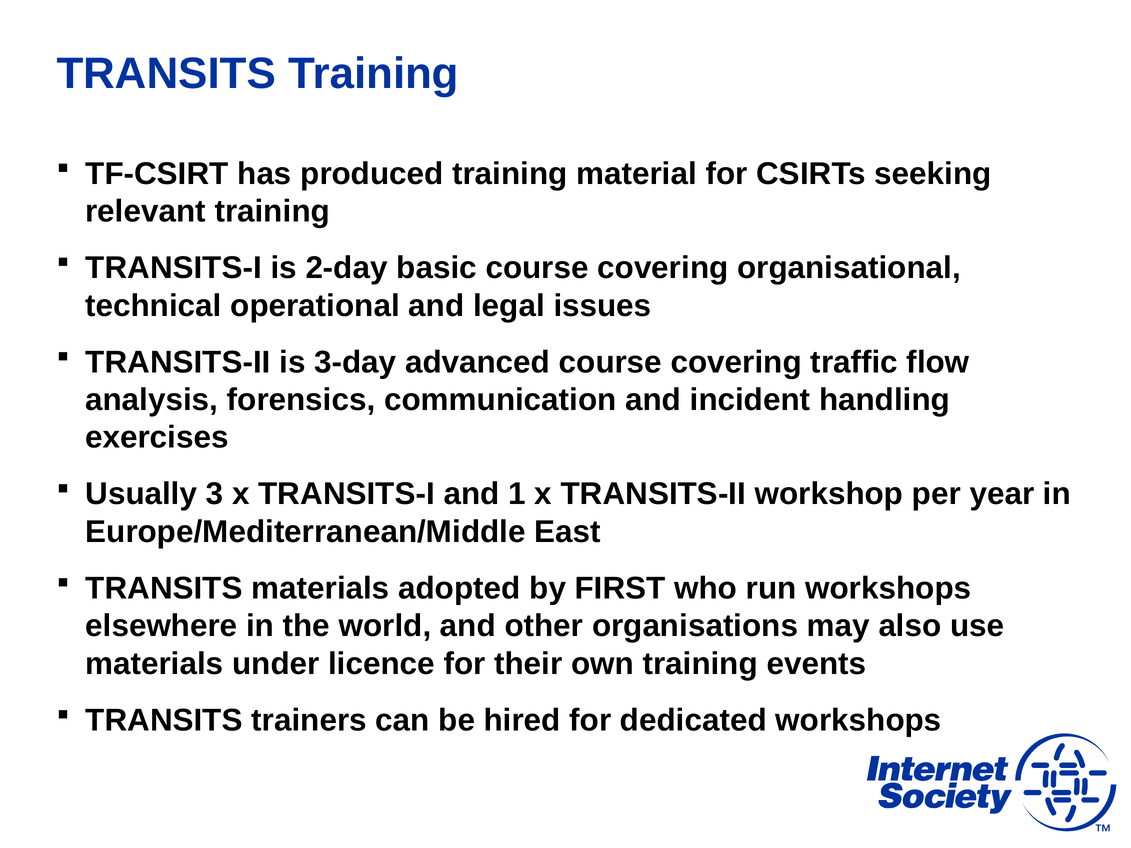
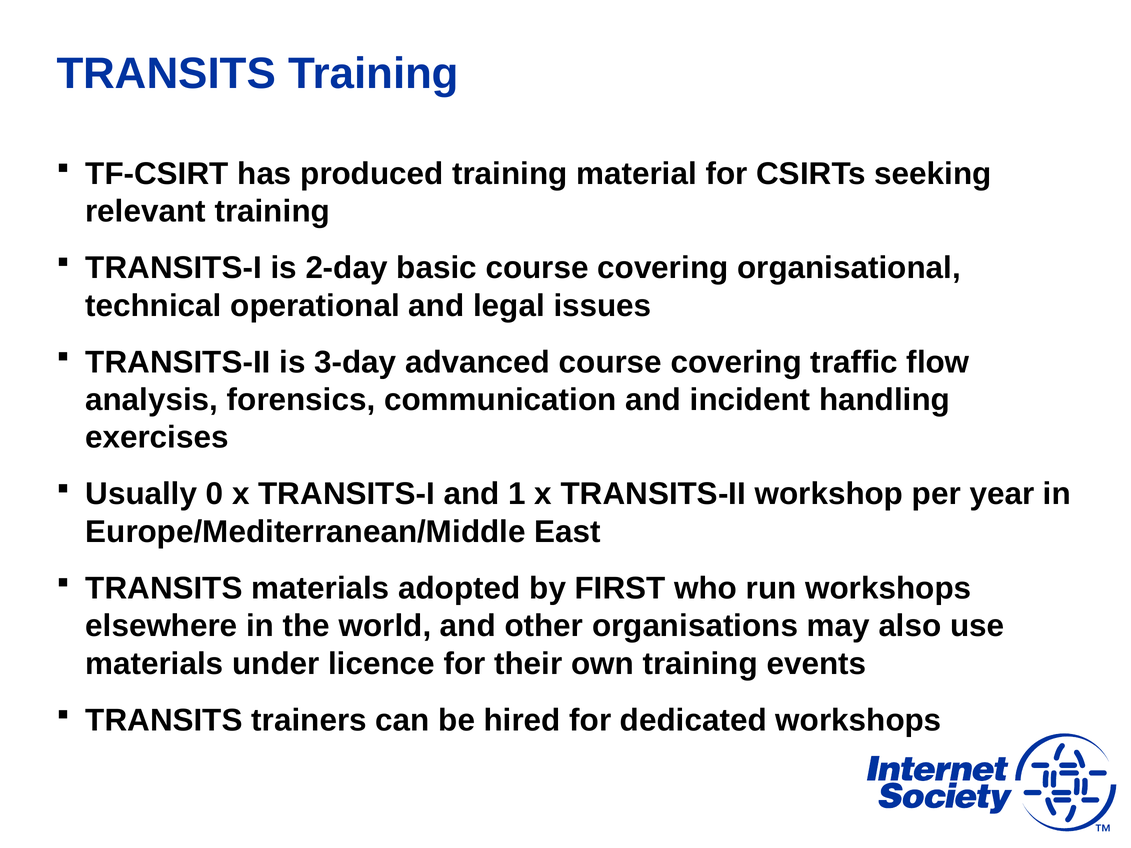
3: 3 -> 0 (215, 494)
